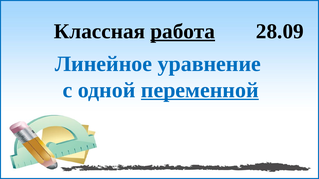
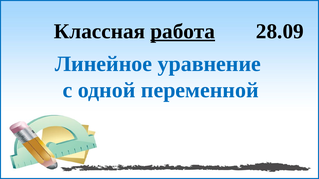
переменной underline: present -> none (200, 90)
